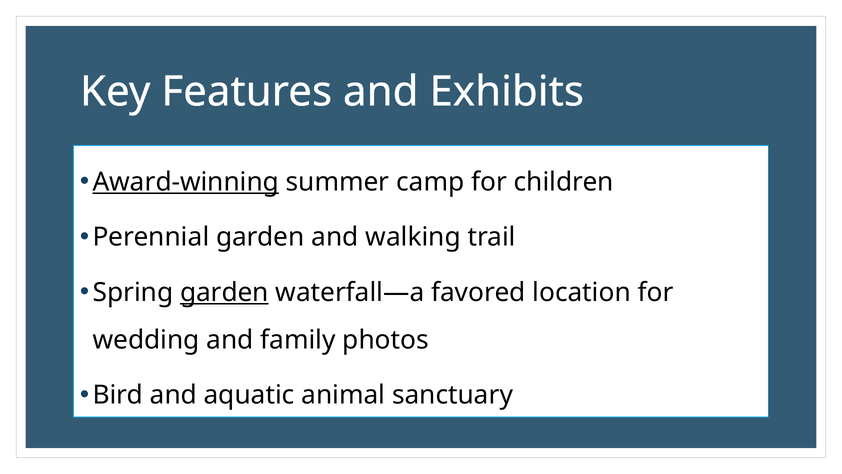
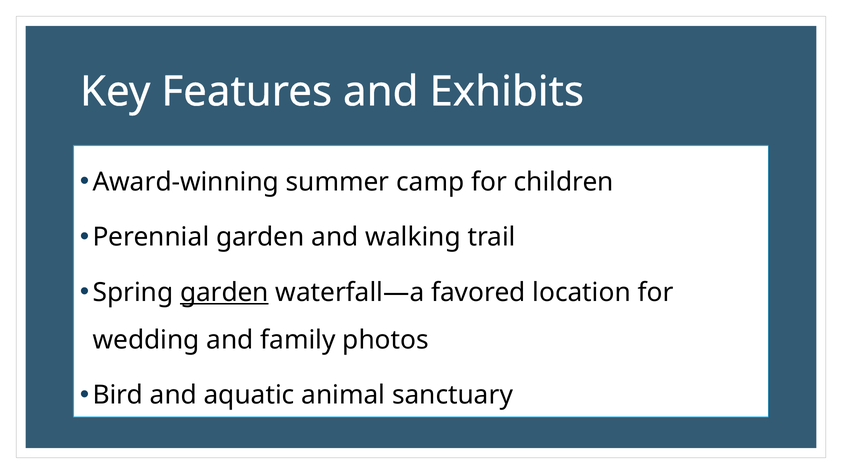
Award-winning underline: present -> none (186, 182)
